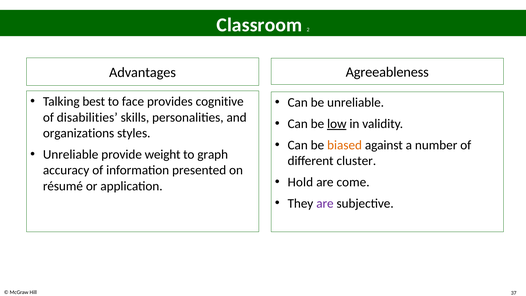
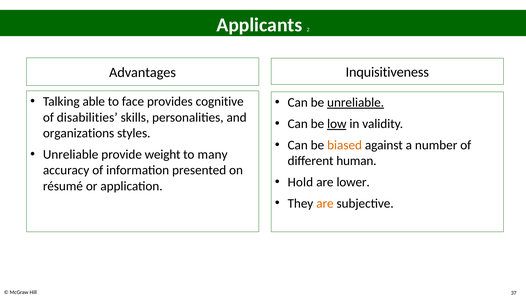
Classroom: Classroom -> Applicants (259, 25)
Agreeableness: Agreeableness -> Inquisitiveness (387, 72)
best: best -> able (94, 102)
unreliable underline: none -> present (356, 102)
graph: graph -> many (213, 154)
cluster: cluster -> human (356, 161)
come: come -> lower (353, 182)
are colour: purple -> orange (325, 203)
